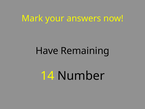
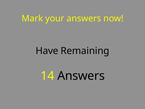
14 Number: Number -> Answers (81, 76)
